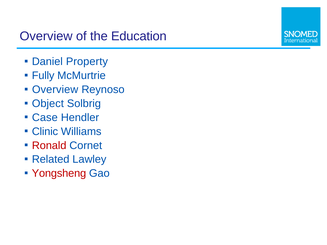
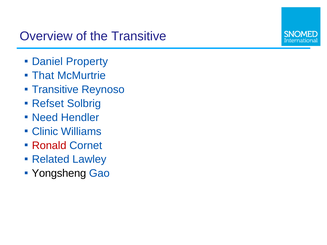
the Education: Education -> Transitive (139, 36)
Fully: Fully -> That (43, 76)
Overview: Overview -> Transitive (55, 90)
Object: Object -> Refset (48, 104)
Case: Case -> Need (45, 118)
Yongsheng colour: red -> black (59, 174)
